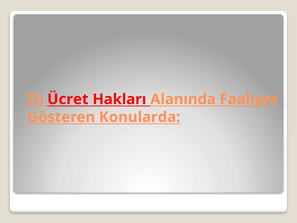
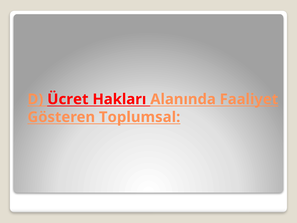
Konularda: Konularda -> Toplumsal (140, 117)
